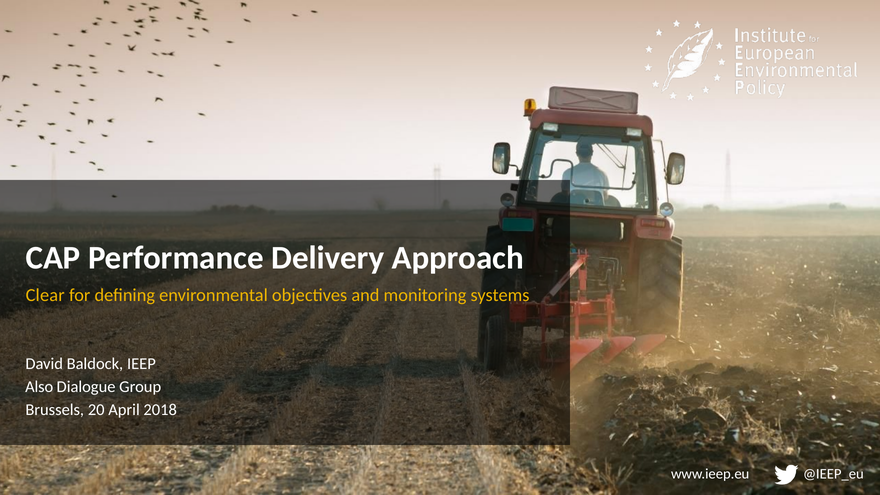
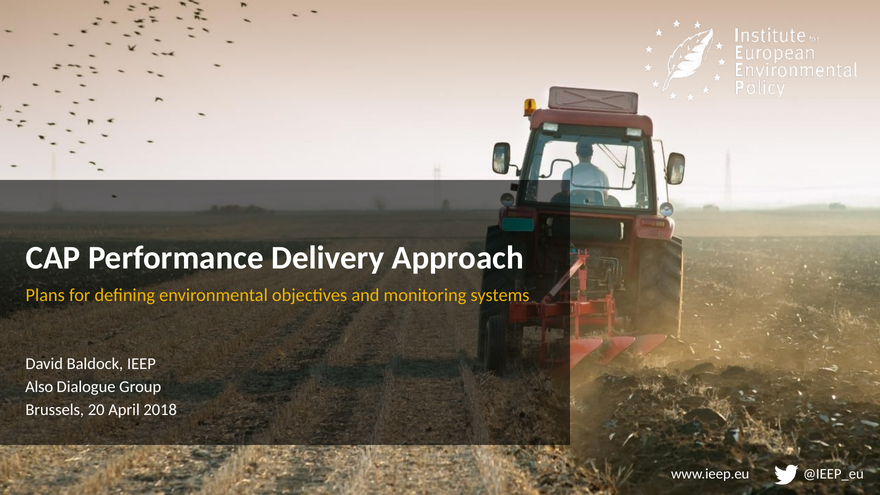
Clear: Clear -> Plans (45, 295)
